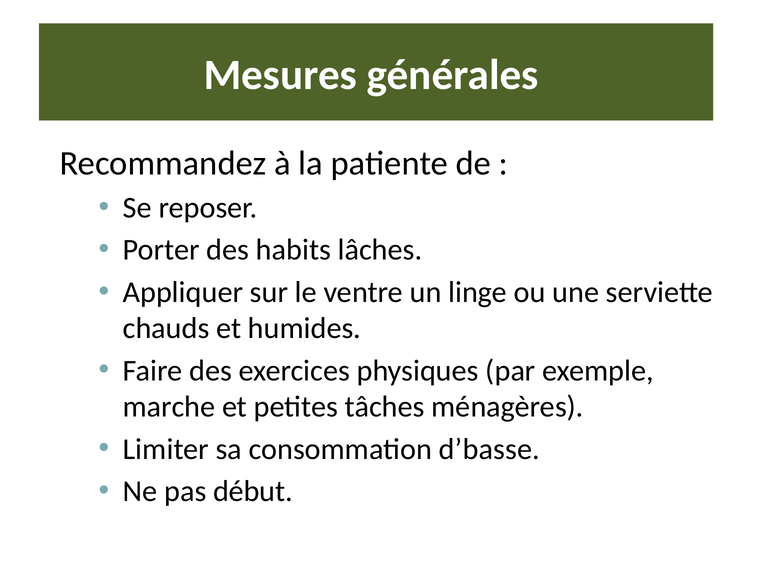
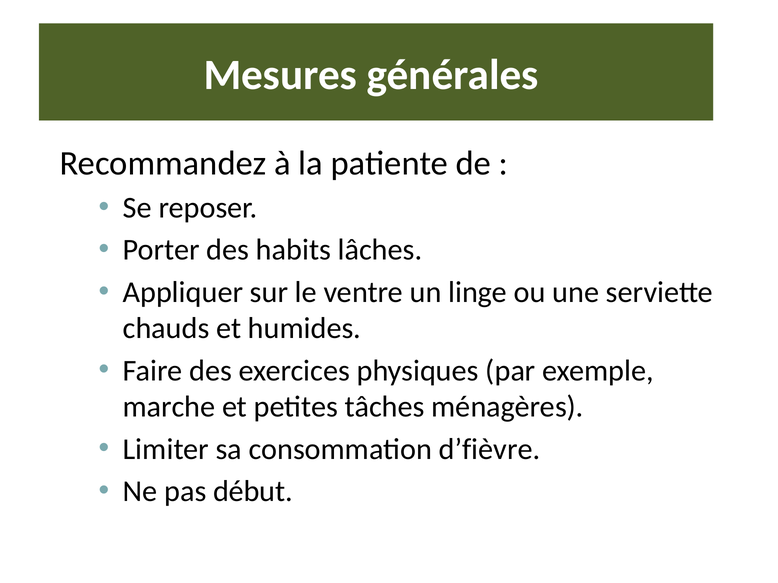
d’basse: d’basse -> d’fièvre (490, 450)
